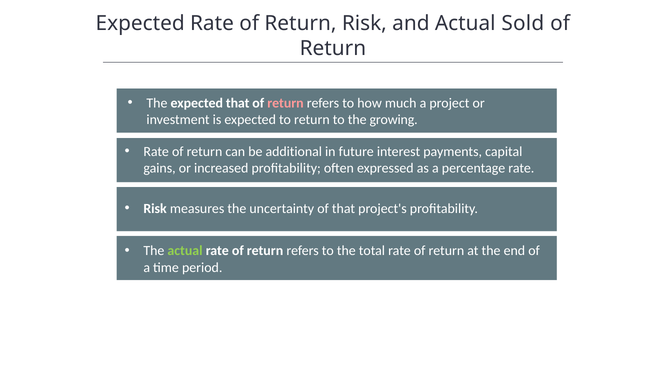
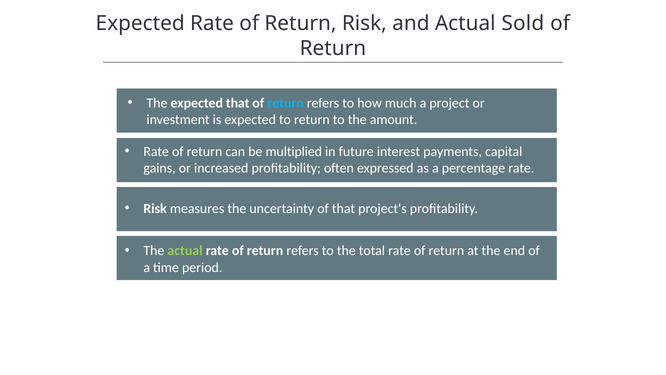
return colour: pink -> light blue (285, 103)
growing: growing -> amount (394, 120)
additional: additional -> multiplied (294, 151)
